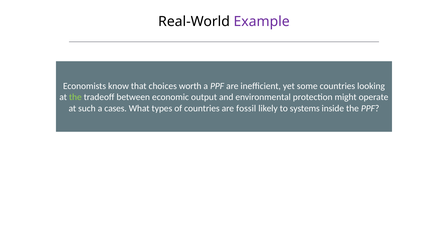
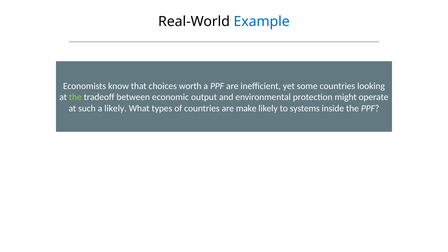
Example colour: purple -> blue (262, 22)
a cases: cases -> likely (116, 108)
fossil: fossil -> make (246, 108)
